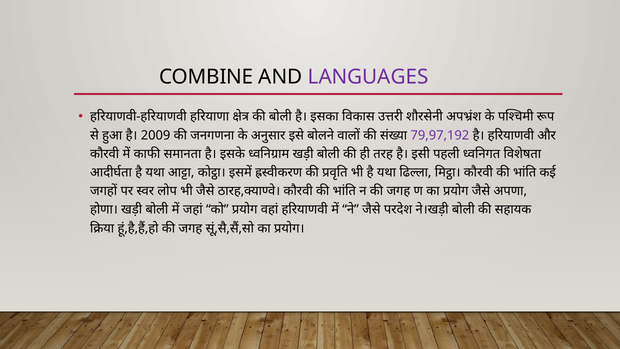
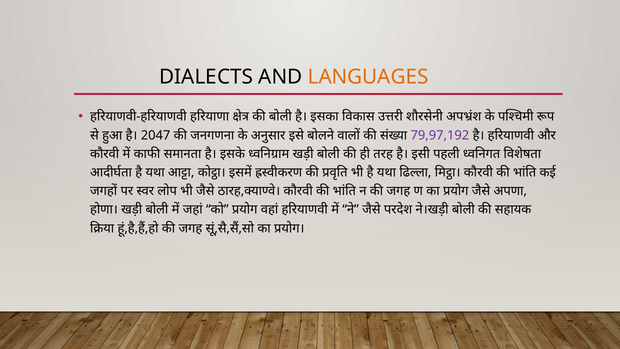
COMBINE: COMBINE -> DIALECTS (206, 77)
LANGUAGES colour: purple -> orange (368, 77)
2009: 2009 -> 2047 (156, 135)
